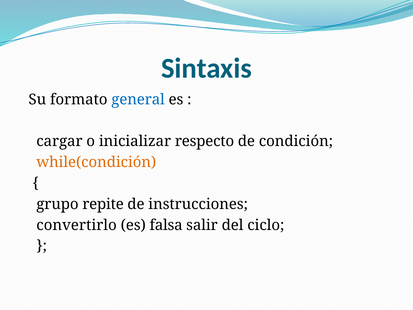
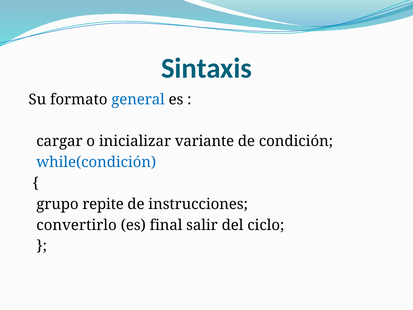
respecto: respecto -> variante (205, 141)
while(condición colour: orange -> blue (96, 162)
falsa: falsa -> final (166, 225)
